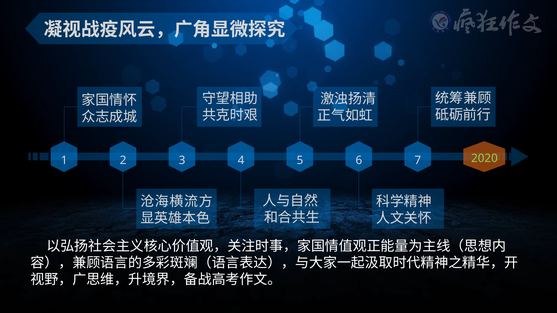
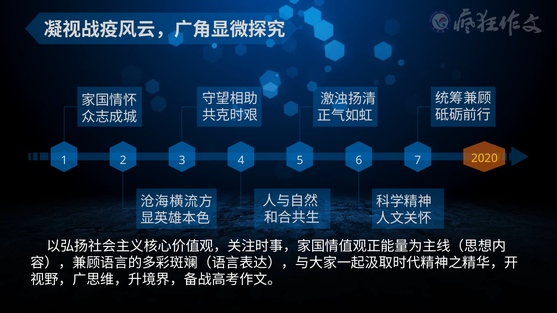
2020 colour: light green -> yellow (484, 158)
